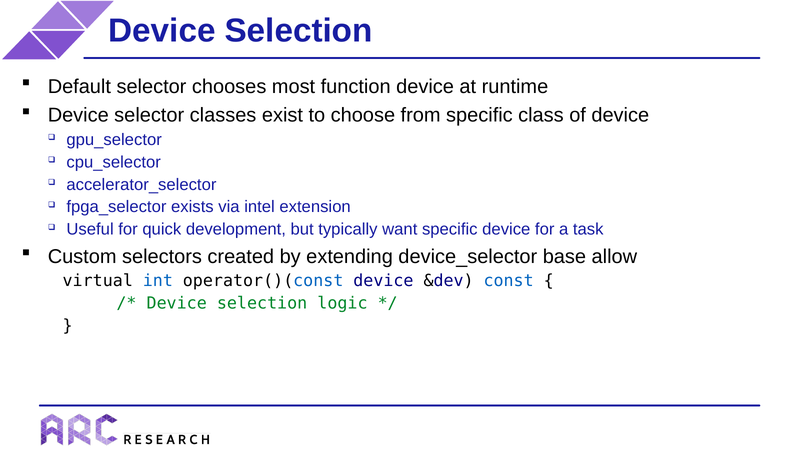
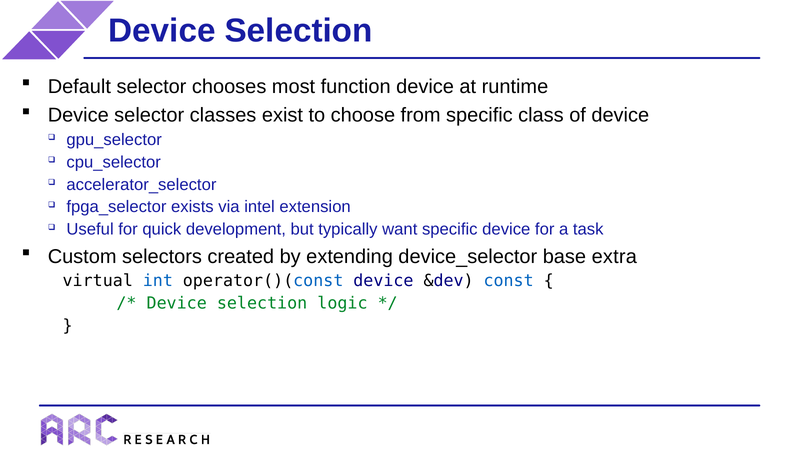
allow: allow -> extra (614, 257)
